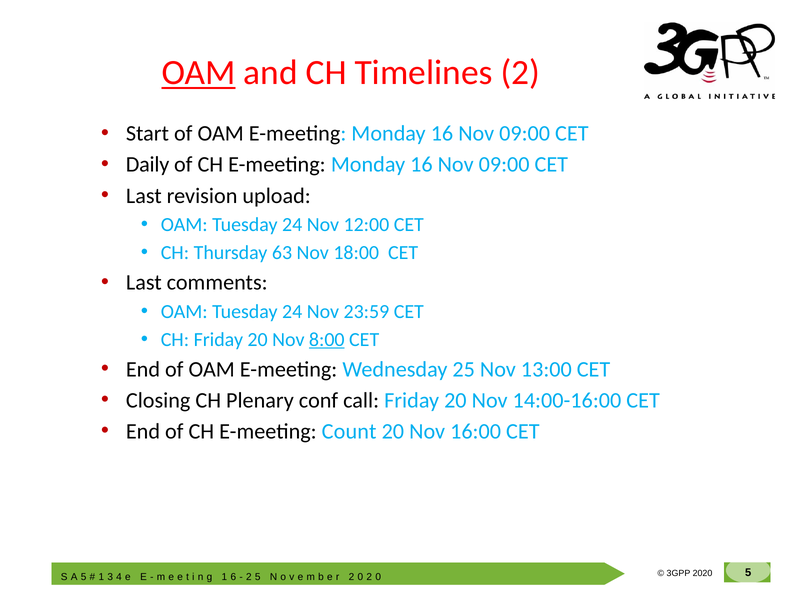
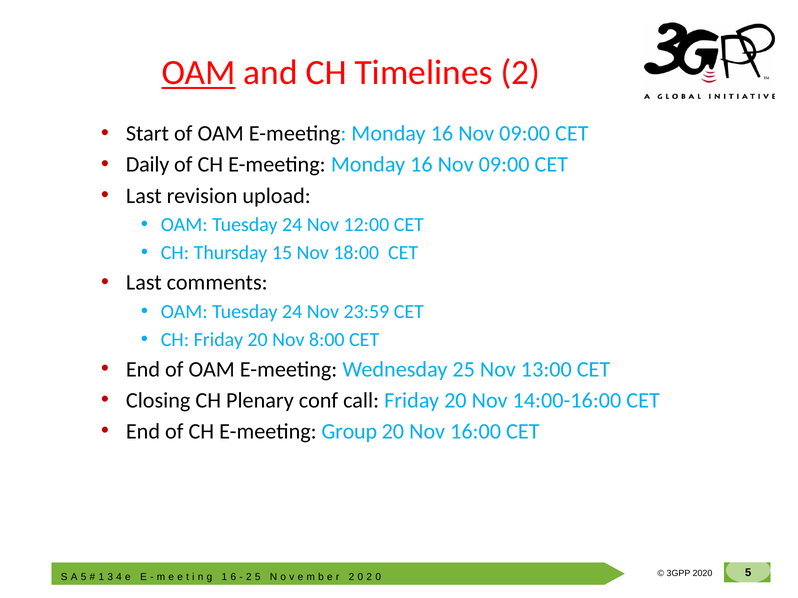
63: 63 -> 15 (282, 253)
8:00 underline: present -> none (327, 340)
Count: Count -> Group (349, 432)
